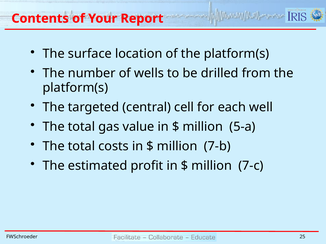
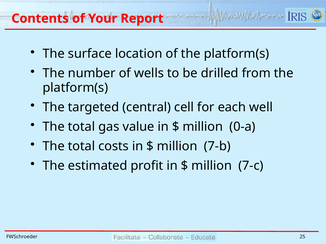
5-a: 5-a -> 0-a (242, 127)
